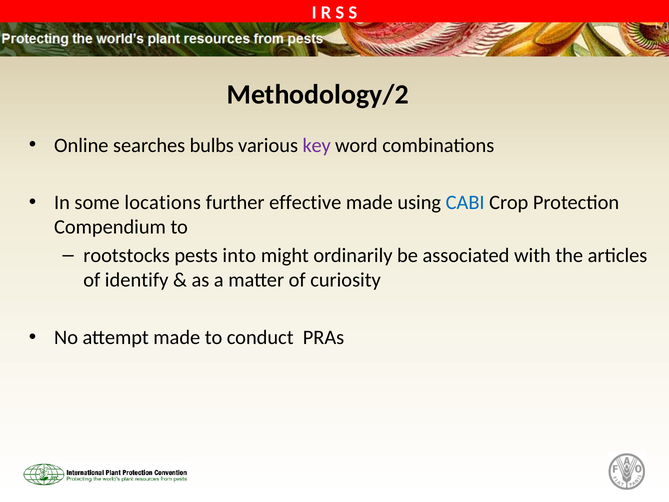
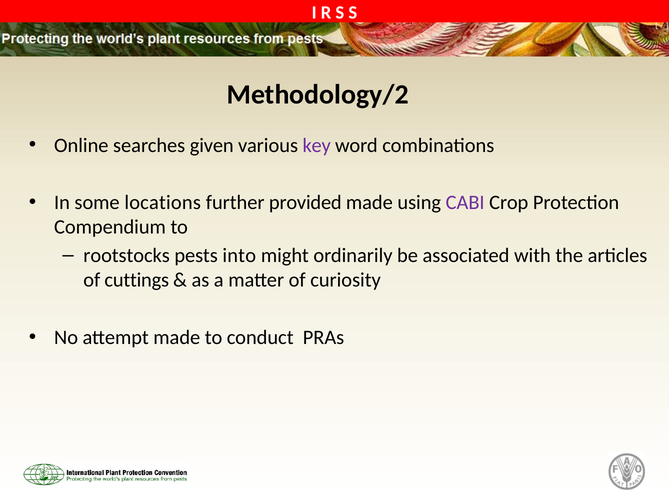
bulbs: bulbs -> given (212, 145)
effective: effective -> provided (305, 202)
CABI colour: blue -> purple (465, 202)
identify: identify -> cuttings (137, 280)
